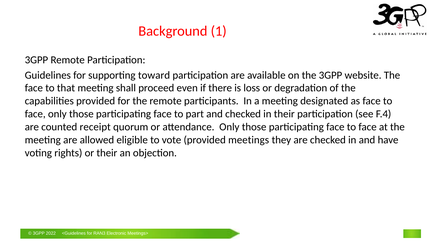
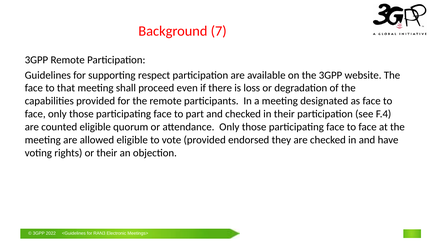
1: 1 -> 7 (219, 31)
toward: toward -> respect (154, 75)
counted receipt: receipt -> eligible (95, 127)
meetings: meetings -> endorsed (249, 140)
